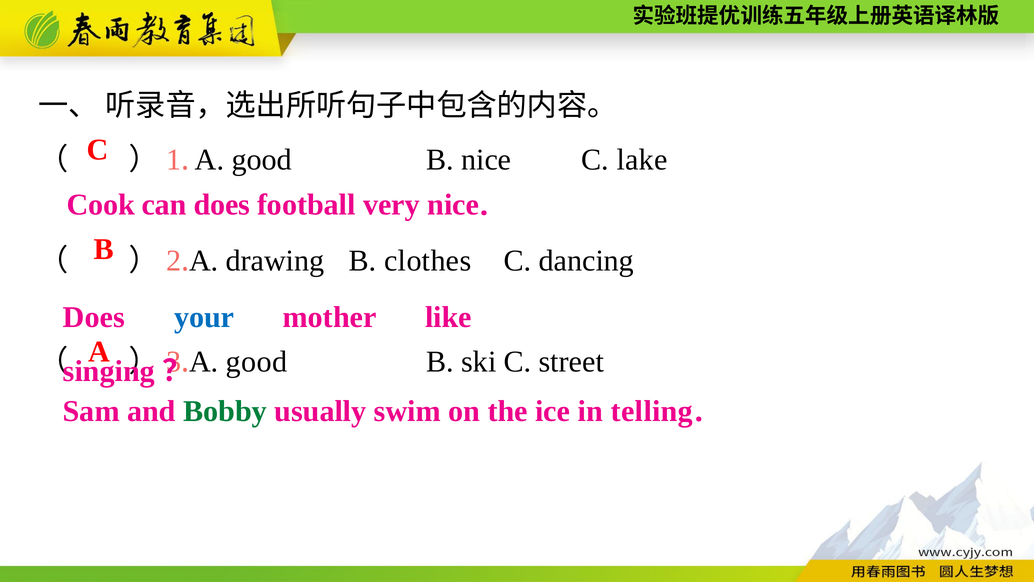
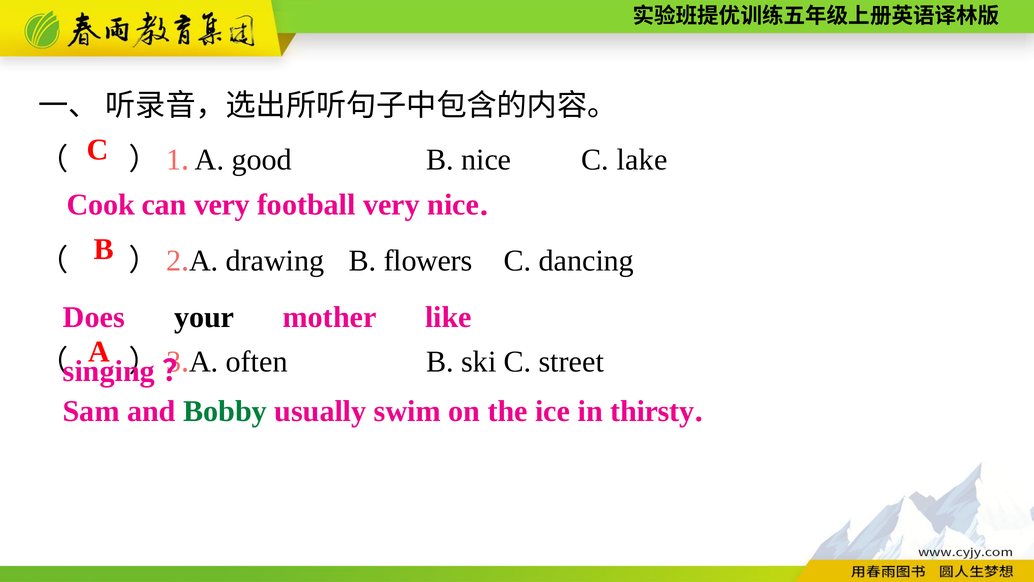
can does: does -> very (222, 205)
clothes: clothes -> flowers (428, 261)
your colour: blue -> black (204, 317)
good: good -> often (257, 362)
telling: telling -> thirsty (652, 411)
